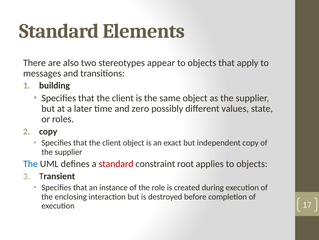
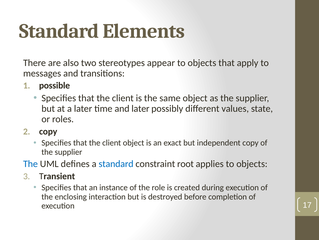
building: building -> possible (54, 85)
and zero: zero -> later (140, 108)
standard colour: red -> blue (116, 163)
